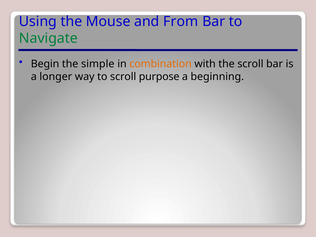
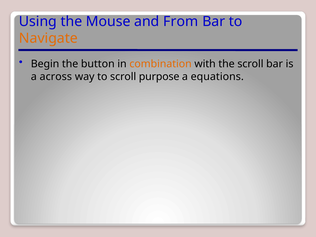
Navigate colour: green -> orange (48, 38)
simple: simple -> button (98, 64)
longer: longer -> across (56, 77)
beginning: beginning -> equations (217, 77)
